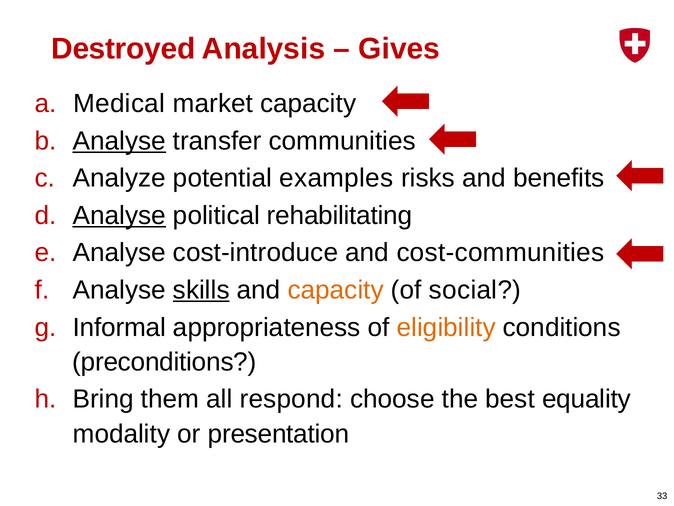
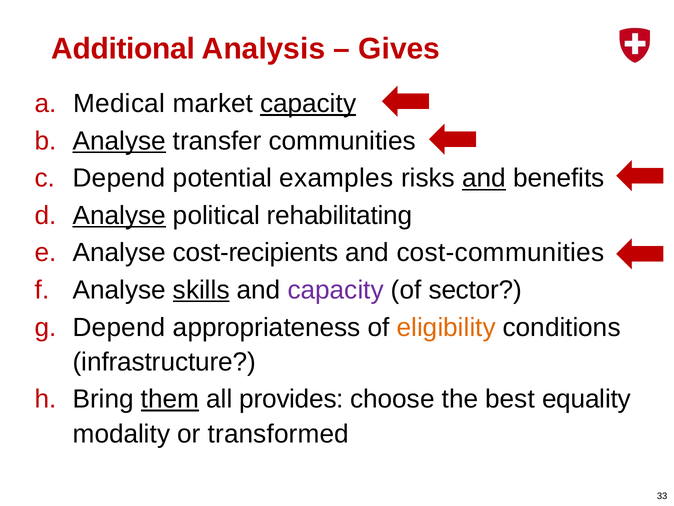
Destroyed: Destroyed -> Additional (123, 49)
capacity underline: none -> present (308, 104)
Analyze: Analyze -> Depend (119, 178)
and underline: none -> present (484, 178)
cost-introduce: cost-introduce -> cost-recipients (256, 253)
capacity colour: orange -> purple (336, 290)
social: social -> sector (475, 290)
Informal: Informal -> Depend (119, 327)
preconditions: preconditions -> infrastructure (164, 362)
them underline: none -> present (170, 399)
respond: respond -> provides (292, 399)
presentation: presentation -> transformed (278, 433)
